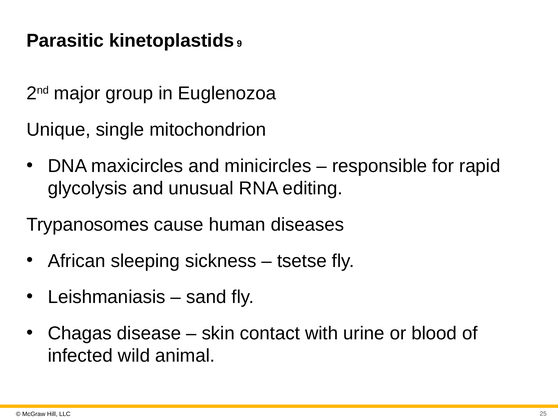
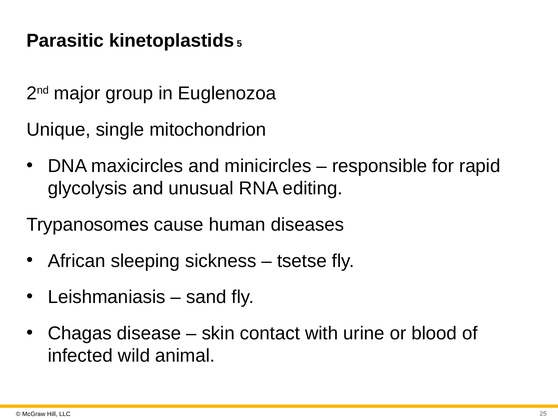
9: 9 -> 5 (239, 44)
